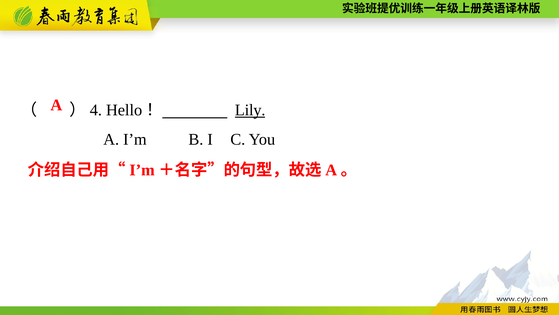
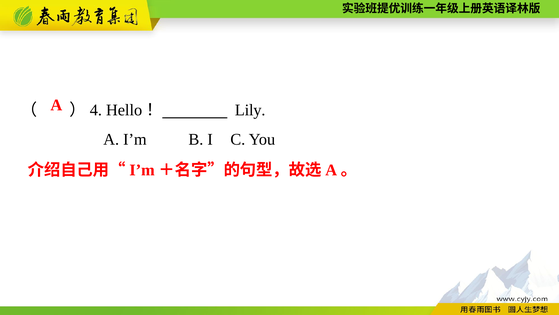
Lily underline: present -> none (250, 110)
